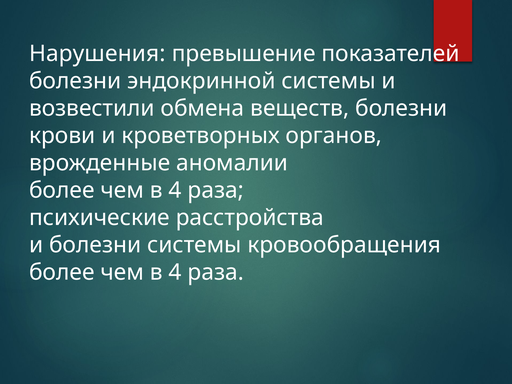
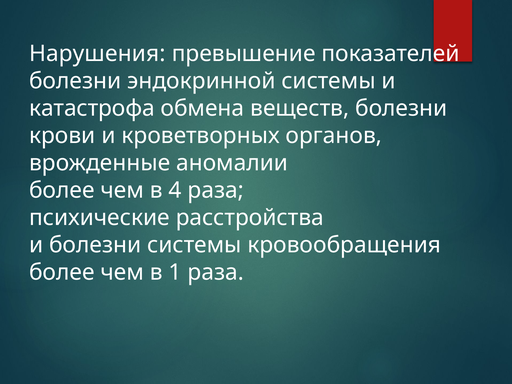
возвестили: возвестили -> катастрофа (92, 108)
4: 4 -> 1 (175, 272)
